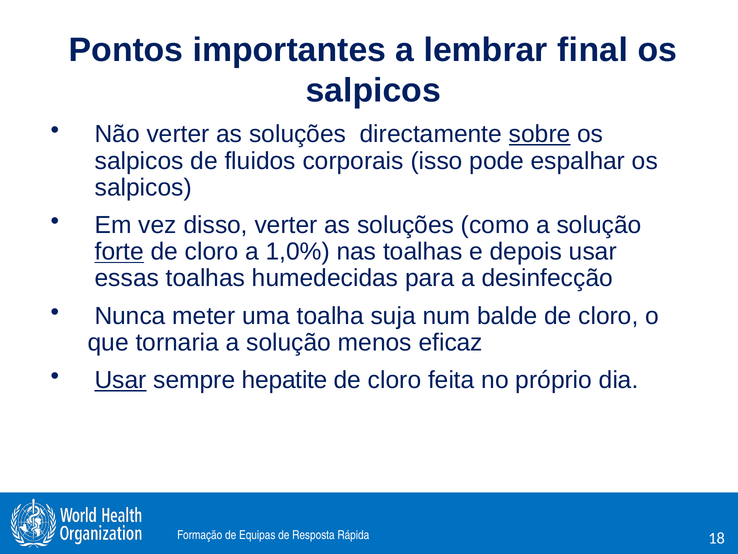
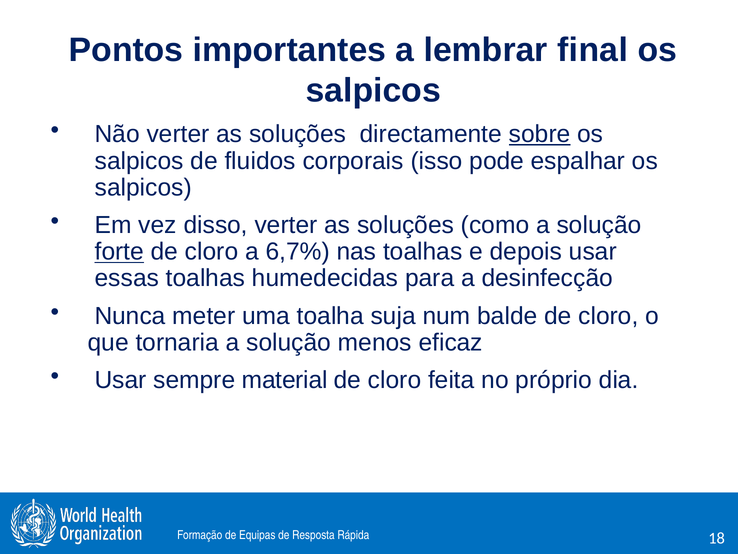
1,0%: 1,0% -> 6,7% (298, 251)
Usar underline: present -> none (121, 380)
hepatite: hepatite -> material (285, 380)
